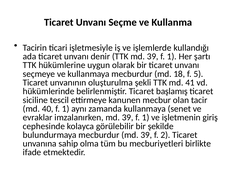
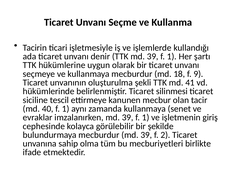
5: 5 -> 9 (198, 74)
başlamış: başlamış -> silinmesi (172, 92)
